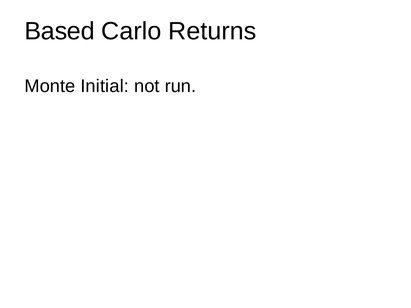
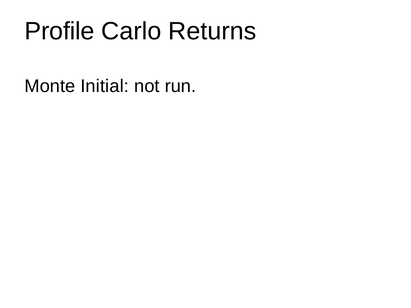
Based: Based -> Profile (60, 31)
